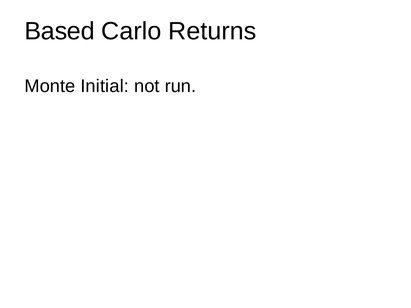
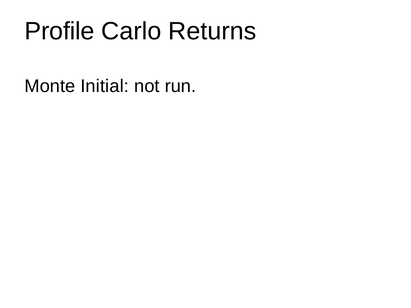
Based: Based -> Profile (60, 31)
